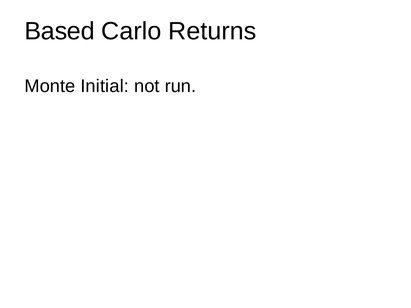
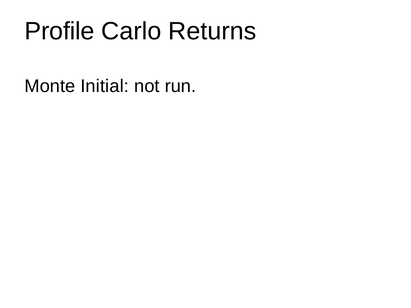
Based: Based -> Profile (60, 31)
